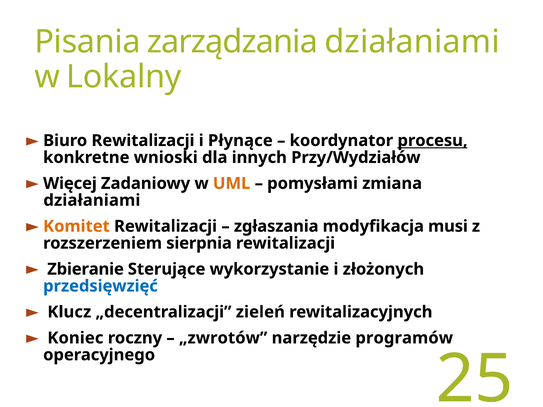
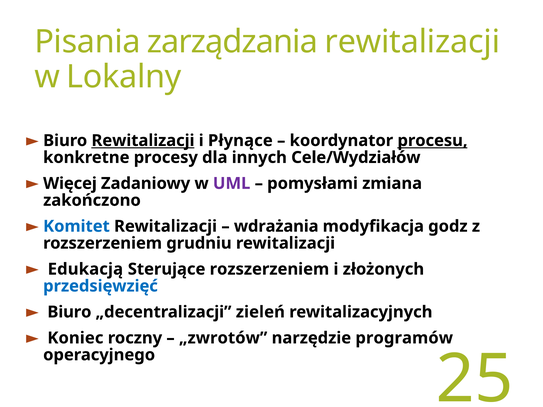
zarządzania działaniami: działaniami -> rewitalizacji (412, 42)
Rewitalizacji underline: none -> present (143, 141)
wnioski: wnioski -> procesy (166, 158)
Przy/Wydziałów: Przy/Wydziałów -> Cele/Wydziałów (356, 158)
UML colour: orange -> purple (232, 184)
działaniami: działaniami -> zakończono (92, 200)
Komitet colour: orange -> blue (76, 226)
zgłaszania: zgłaszania -> wdrażania (276, 226)
musi: musi -> godz (448, 226)
sierpnia: sierpnia -> grudniu (199, 243)
Zbieranie: Zbieranie -> Edukacją (85, 269)
Sterujące wykorzystanie: wykorzystanie -> rozszerzeniem (269, 269)
Klucz: Klucz -> Biuro (69, 312)
